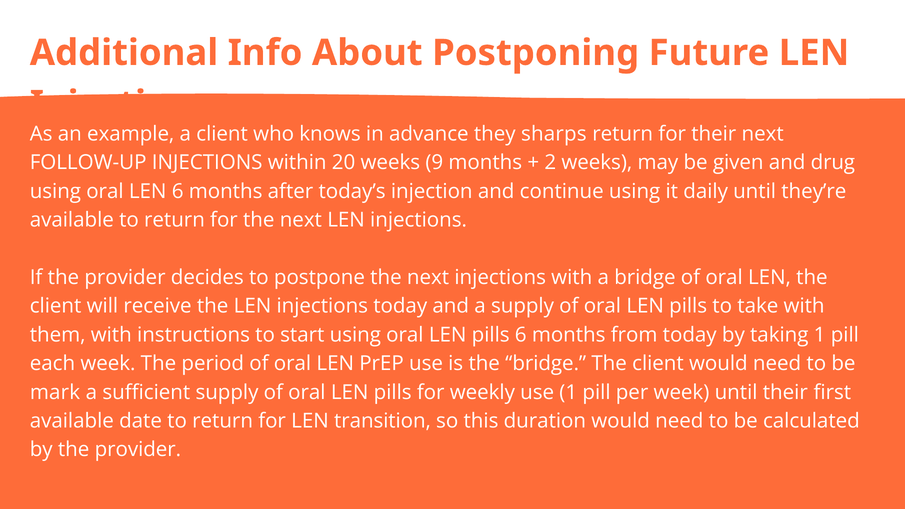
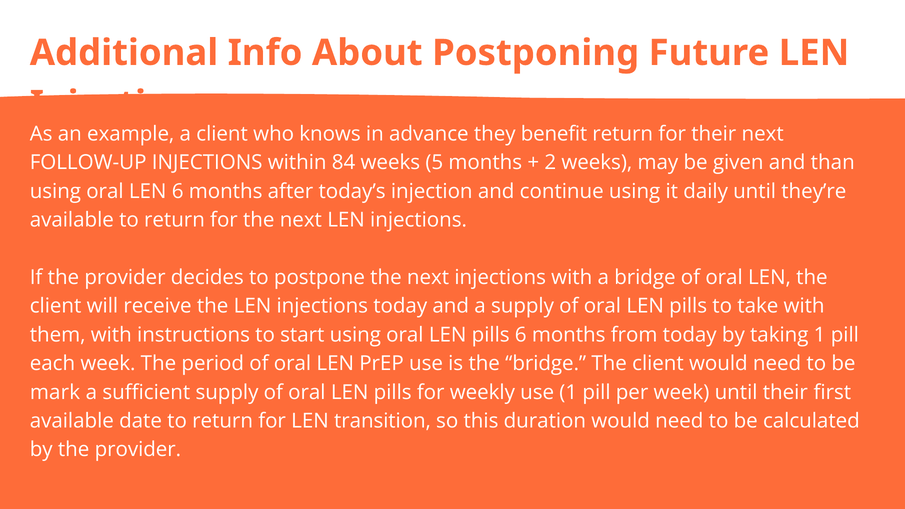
sharps: sharps -> benefit (554, 134)
20: 20 -> 84 (344, 163)
9: 9 -> 5 (434, 163)
drug: drug -> than (833, 163)
